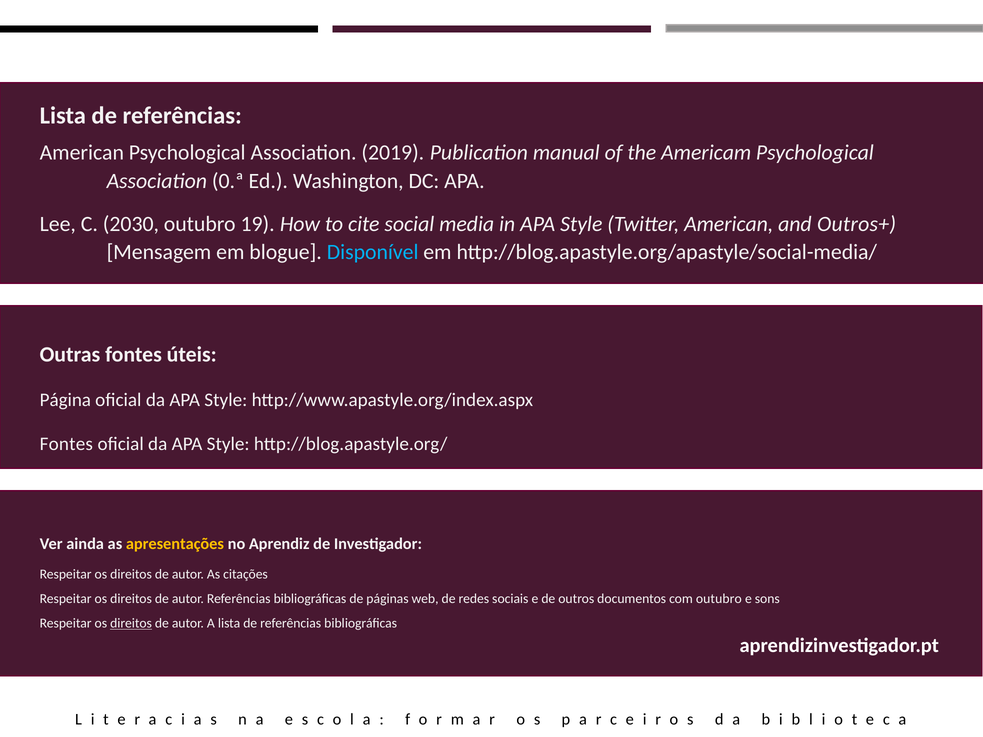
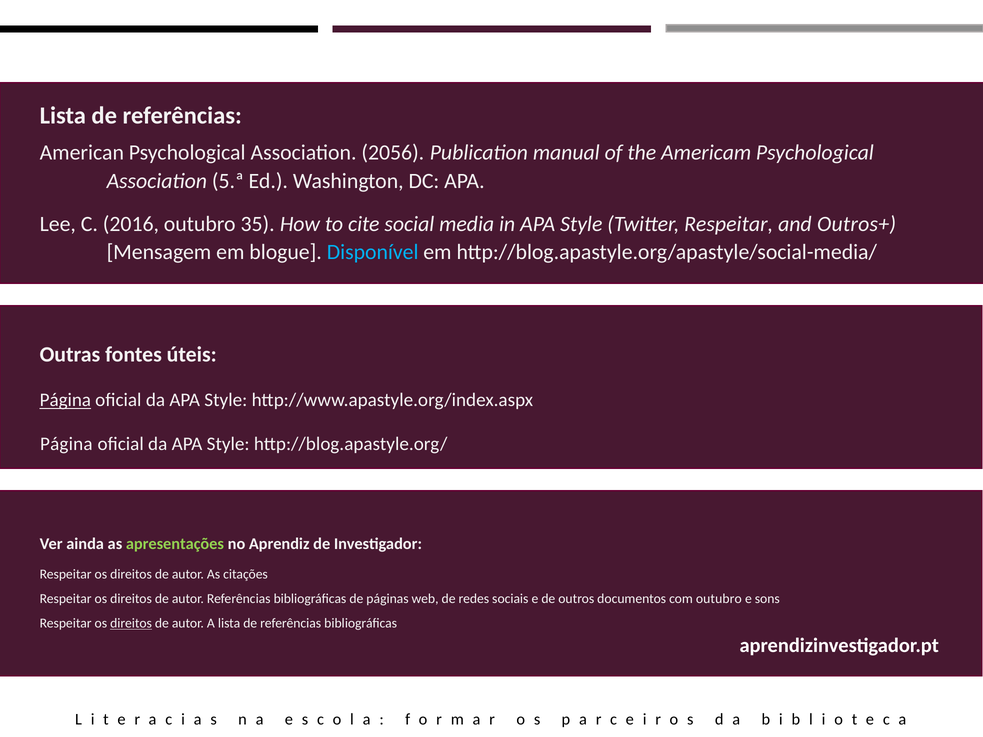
2019: 2019 -> 2056 (393, 153)
0.ª: 0.ª -> 5.ª (228, 181)
2030: 2030 -> 2016 (131, 224)
19: 19 -> 35 (258, 224)
Twitter American: American -> Respeitar (729, 224)
Página underline: none -> present (65, 400)
Fontes: Fontes -> Página (66, 444)
apresentações colour: yellow -> light green (175, 544)
